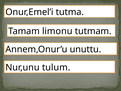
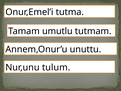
limonu: limonu -> umutlu (57, 31)
